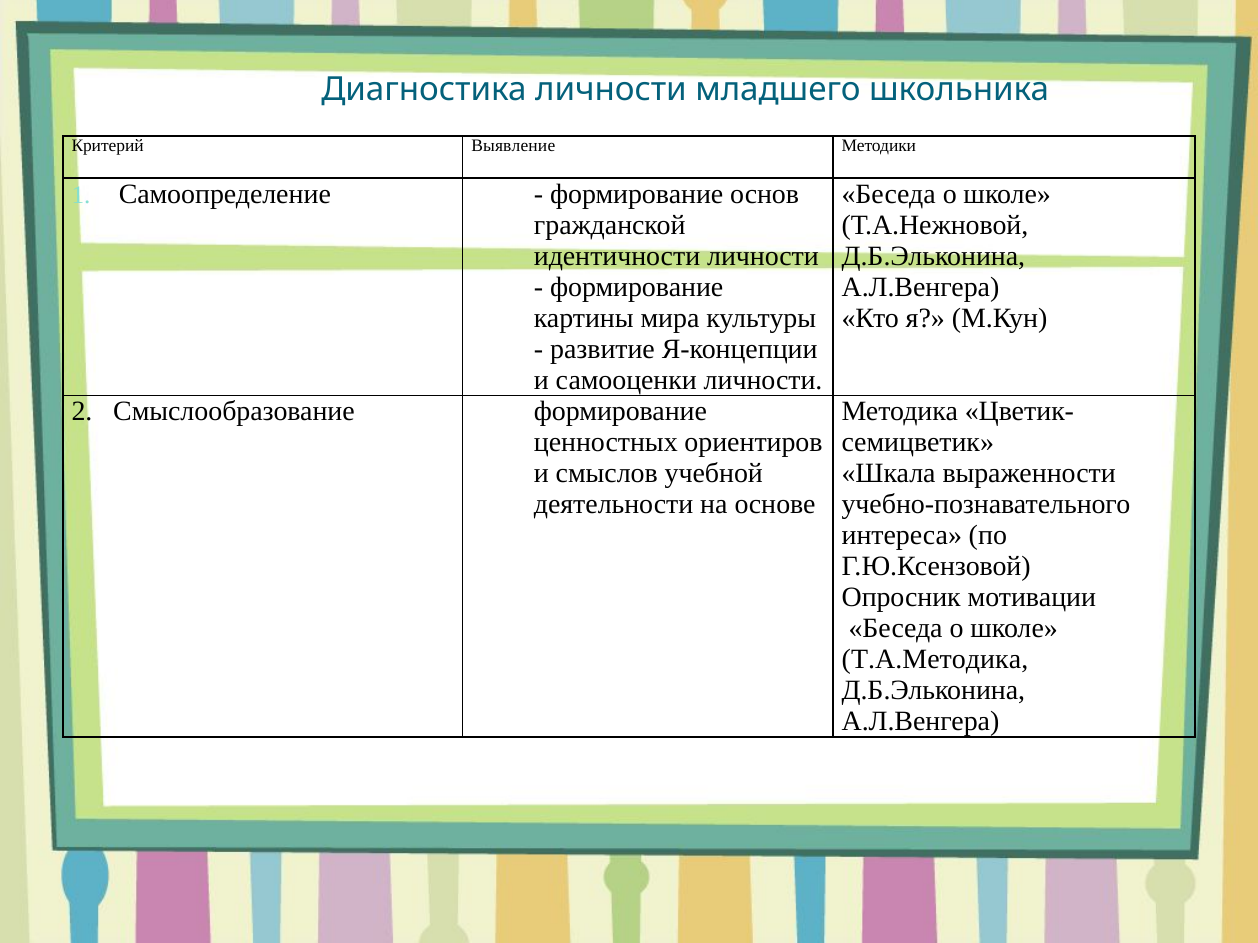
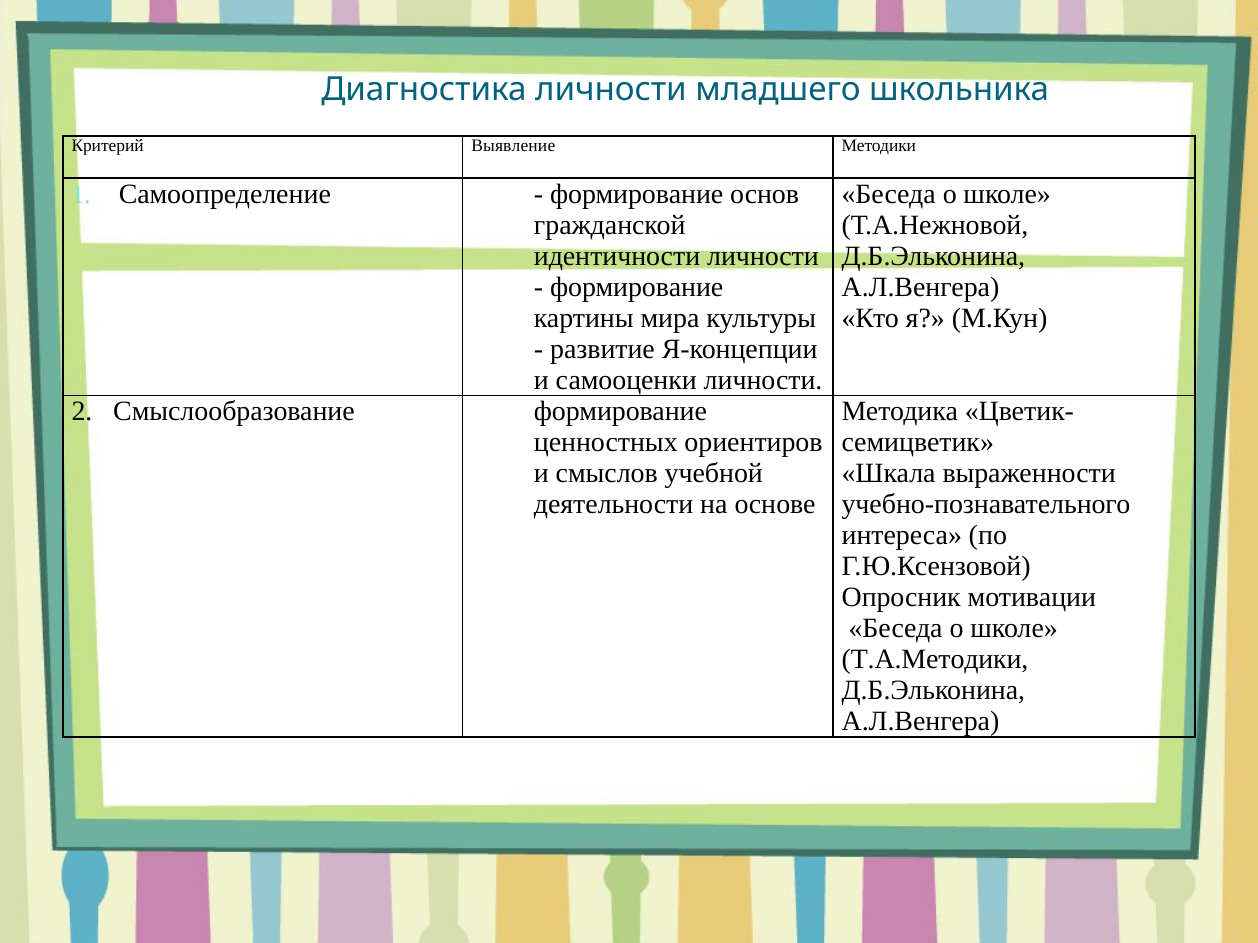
Т.А.Методика: Т.А.Методика -> Т.А.Методики (935, 660)
